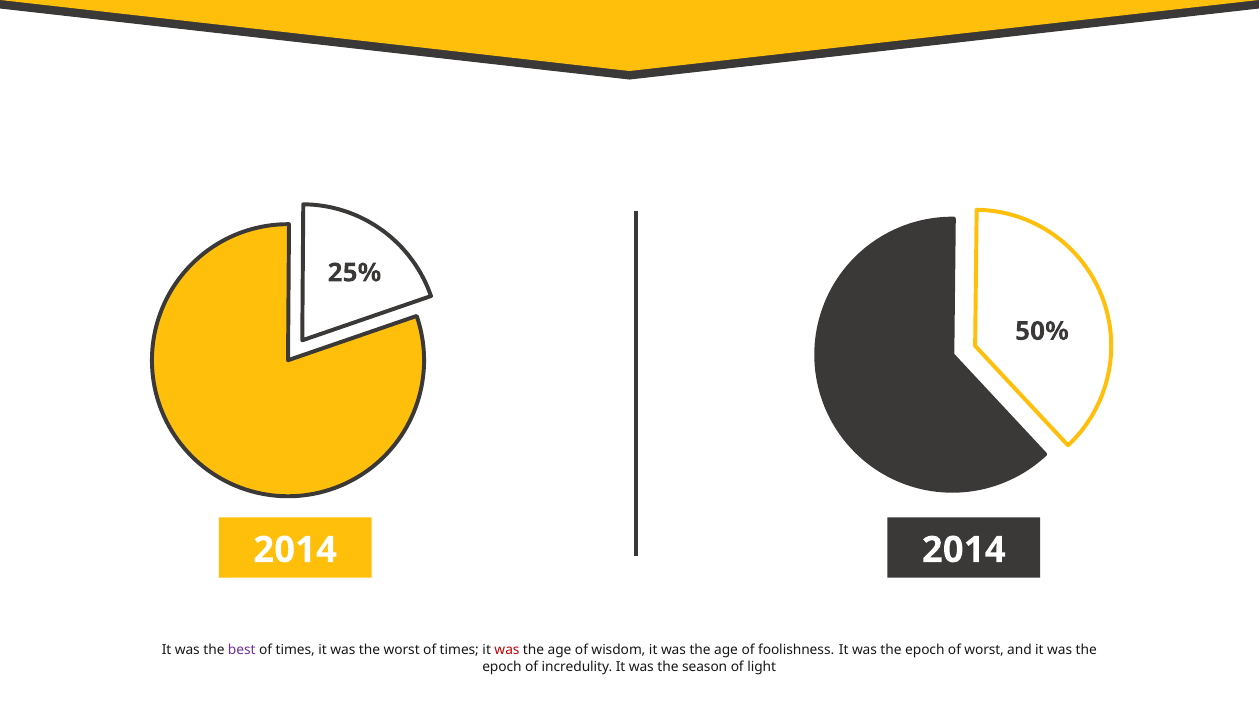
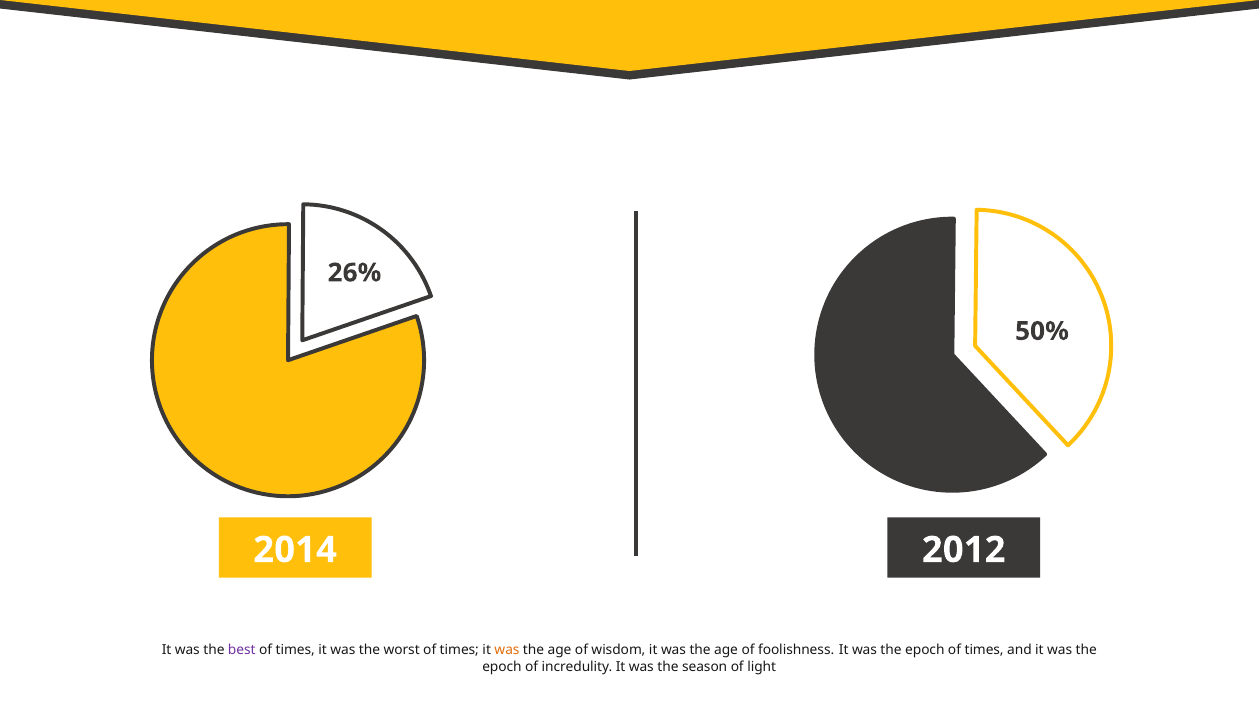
25%: 25% -> 26% (354, 273)
2014 2014: 2014 -> 2012 (964, 550)
was colour: red -> orange (507, 650)
epoch of worst: worst -> times (984, 650)
